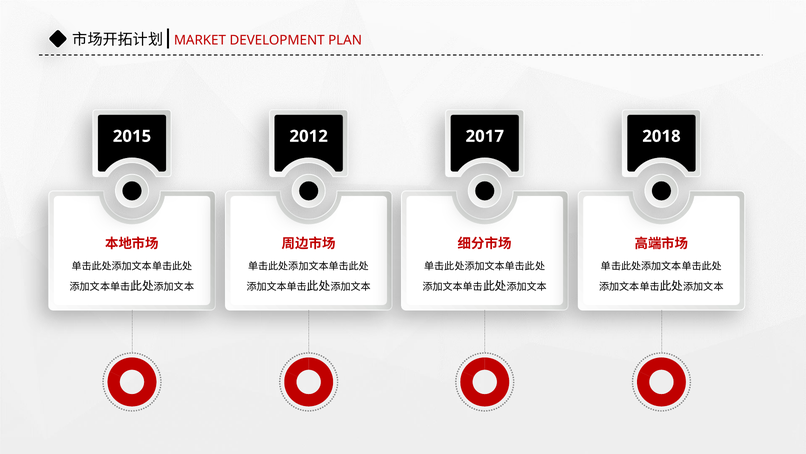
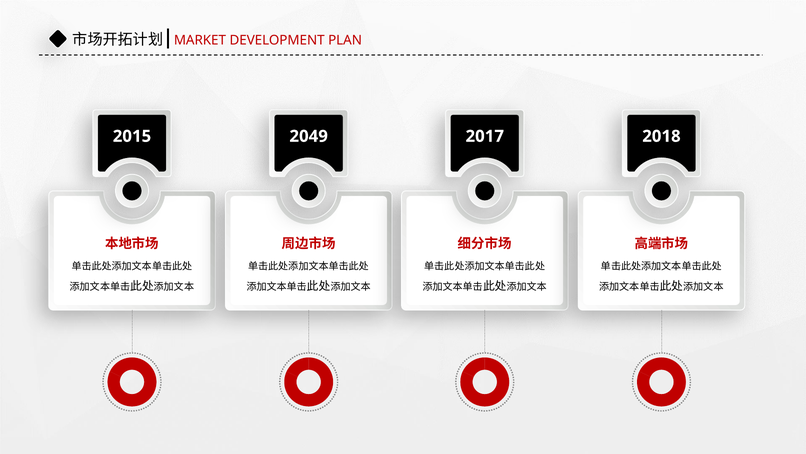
2012: 2012 -> 2049 (309, 136)
